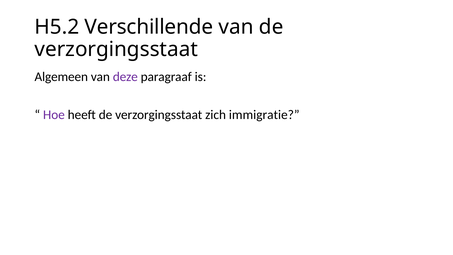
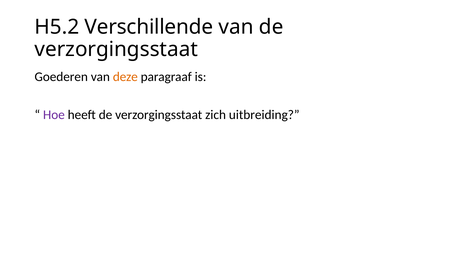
Algemeen: Algemeen -> Goederen (61, 77)
deze colour: purple -> orange (125, 77)
immigratie: immigratie -> uitbreiding (264, 115)
